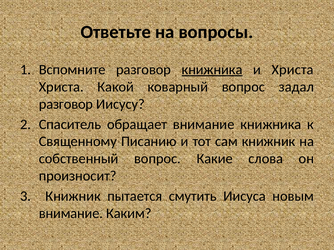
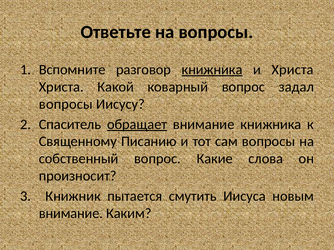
разговор: разговор -> вопросы (66, 104)
обращает underline: none -> present (137, 125)
сам книжник: книжник -> вопросы (269, 142)
